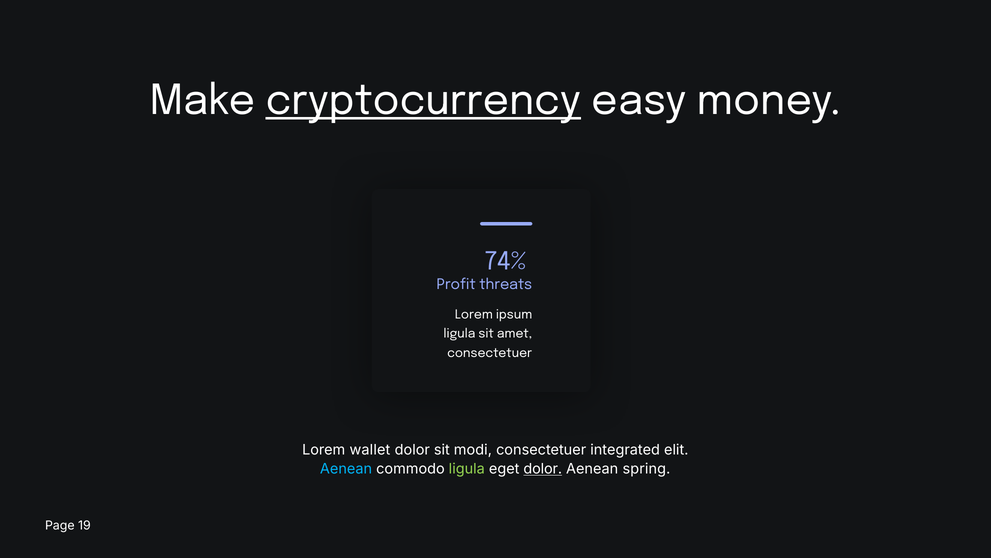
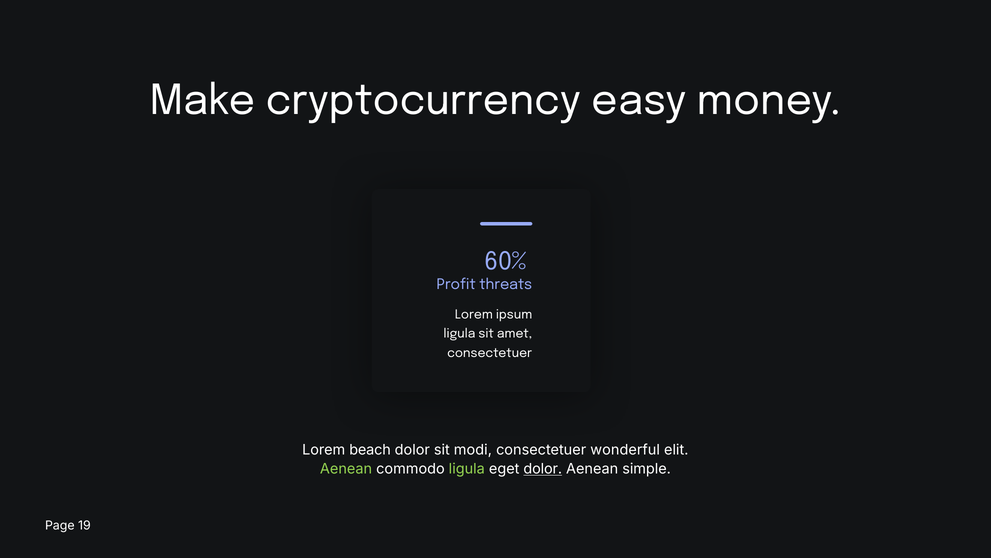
cryptocurrency underline: present -> none (423, 100)
74%: 74% -> 60% (505, 261)
wallet: wallet -> beach (370, 449)
integrated: integrated -> wonderful (625, 449)
Aenean colour: light blue -> light green (346, 469)
spring: spring -> simple (647, 469)
